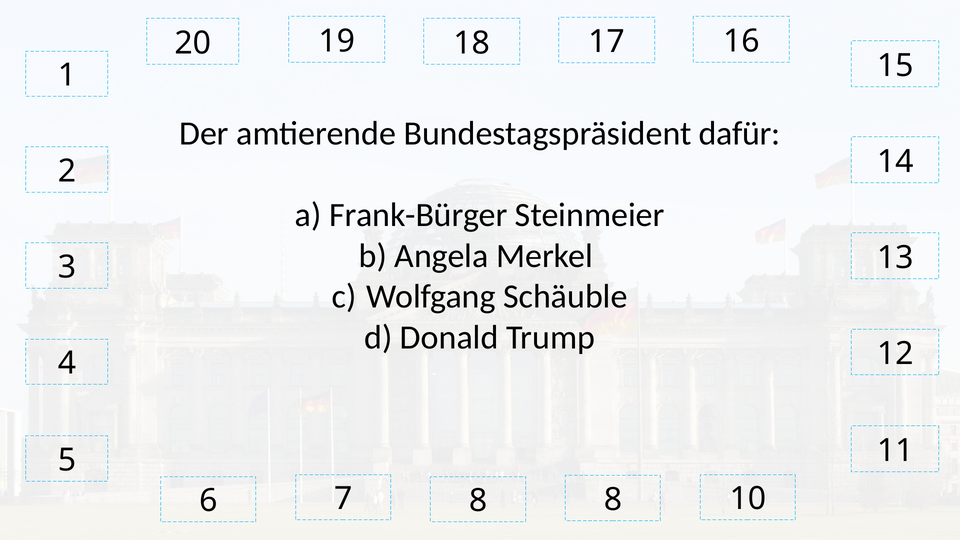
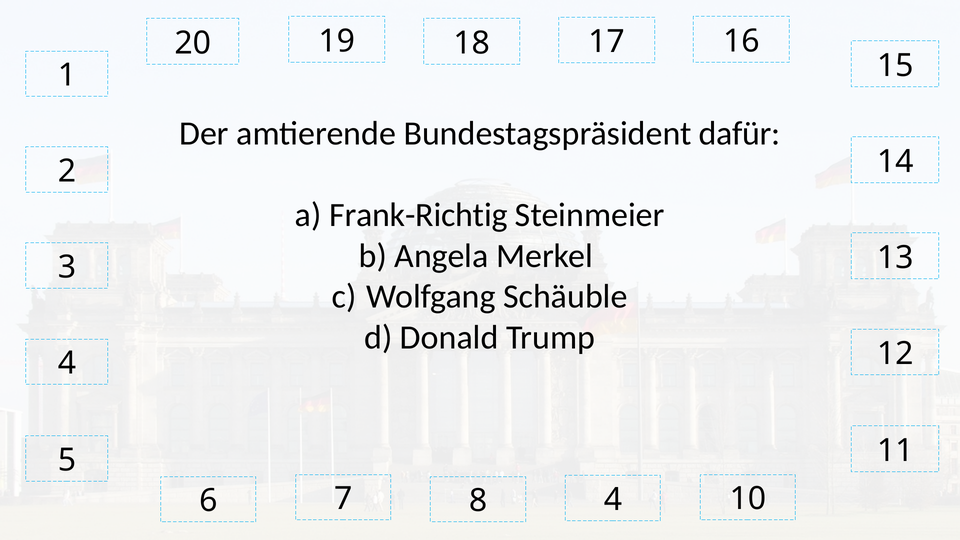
Frank-Bürger: Frank-Bürger -> Frank-Richtig (418, 215)
8 8: 8 -> 4 (613, 500)
